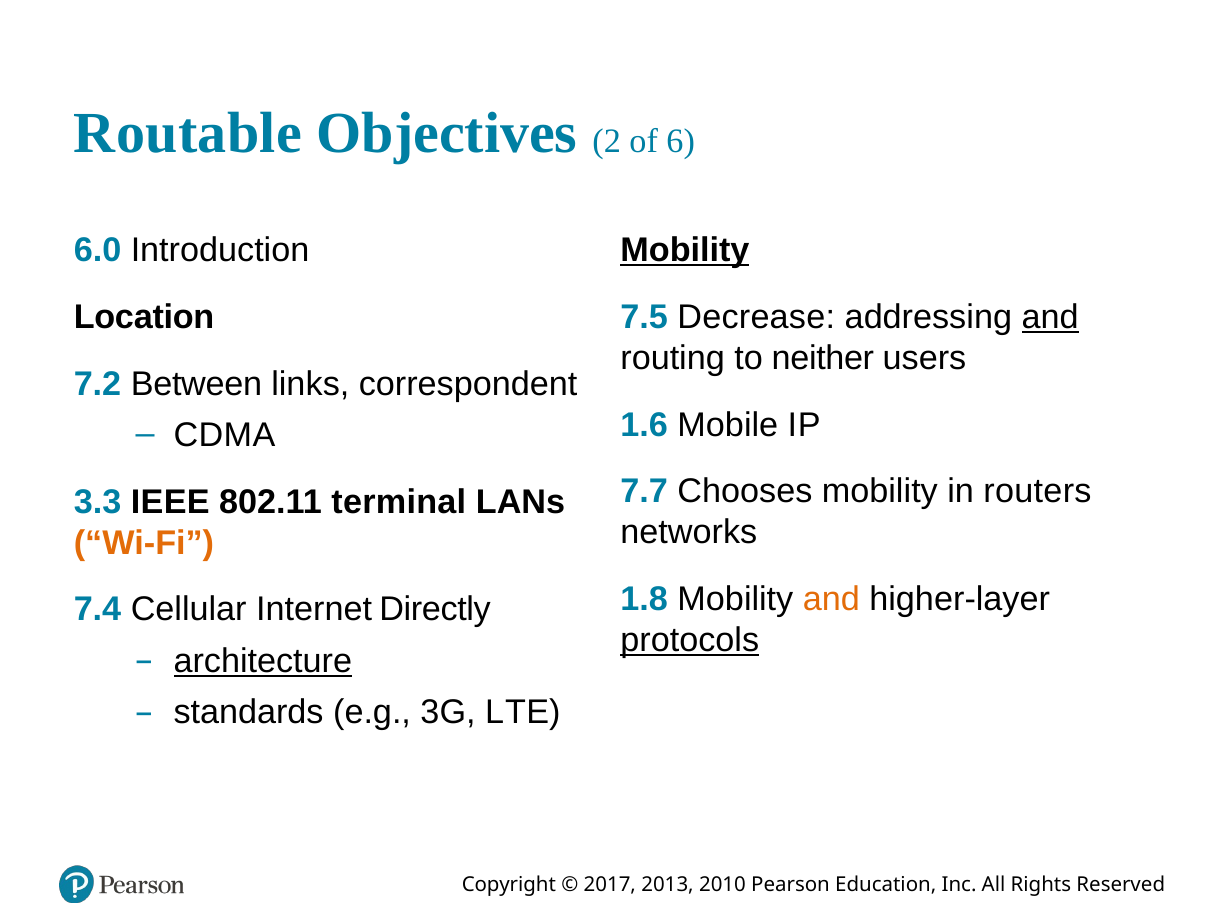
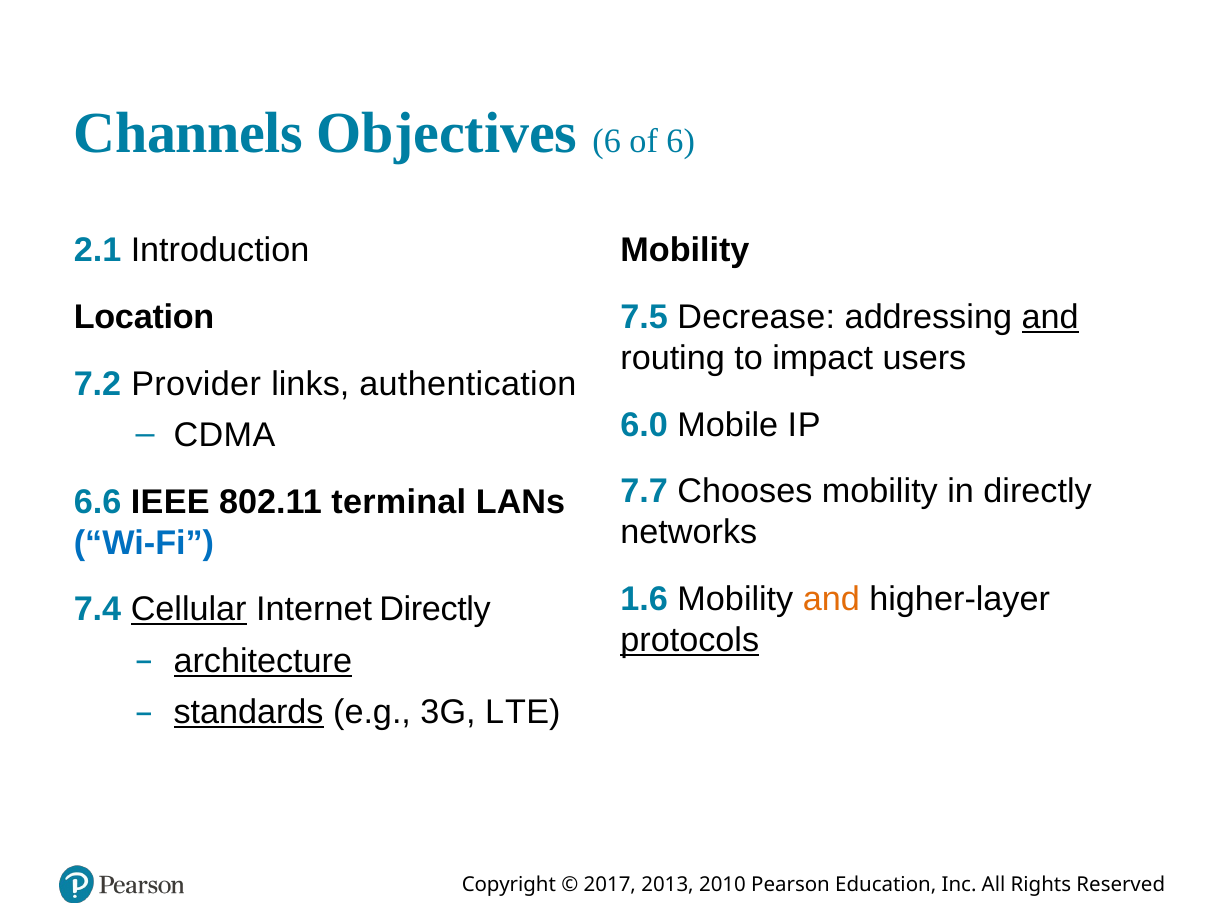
Routable: Routable -> Channels (188, 133)
Objectives 2: 2 -> 6 (607, 141)
6.0: 6.0 -> 2.1 (98, 250)
Mobility underline: present -> none (685, 250)
neither: neither -> impact (823, 358)
Between: Between -> Provider (196, 384)
correspondent: correspondent -> authentication (468, 384)
1.6: 1.6 -> 6.0 (644, 425)
in routers: routers -> directly (1038, 491)
3.3: 3.3 -> 6.6 (98, 502)
Wi-Fi colour: orange -> blue (144, 543)
1.8: 1.8 -> 1.6 (644, 599)
Cellular underline: none -> present (189, 609)
standards underline: none -> present (249, 712)
